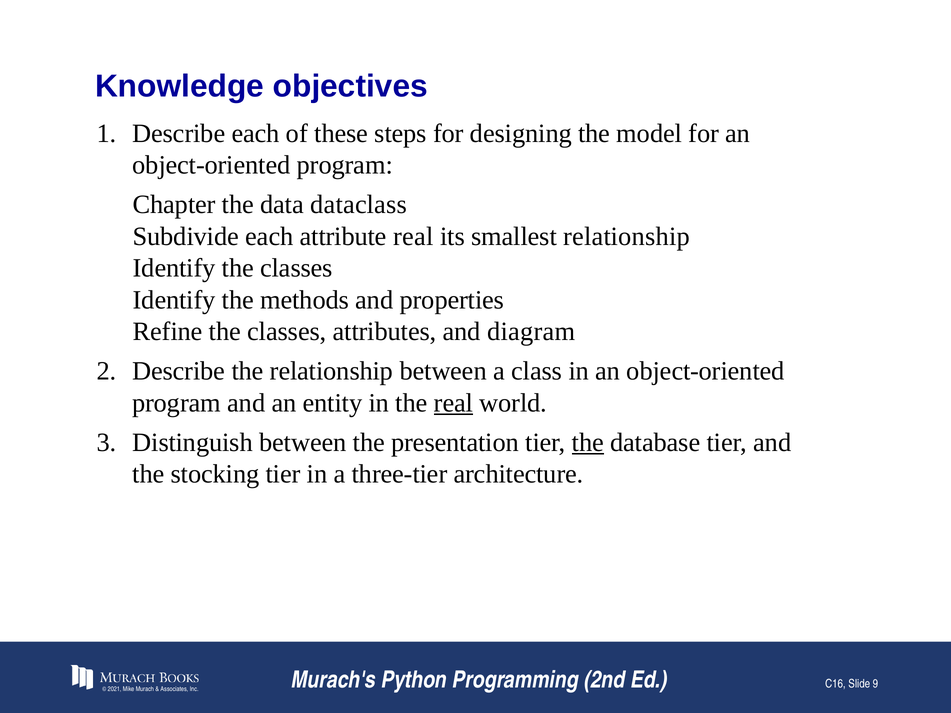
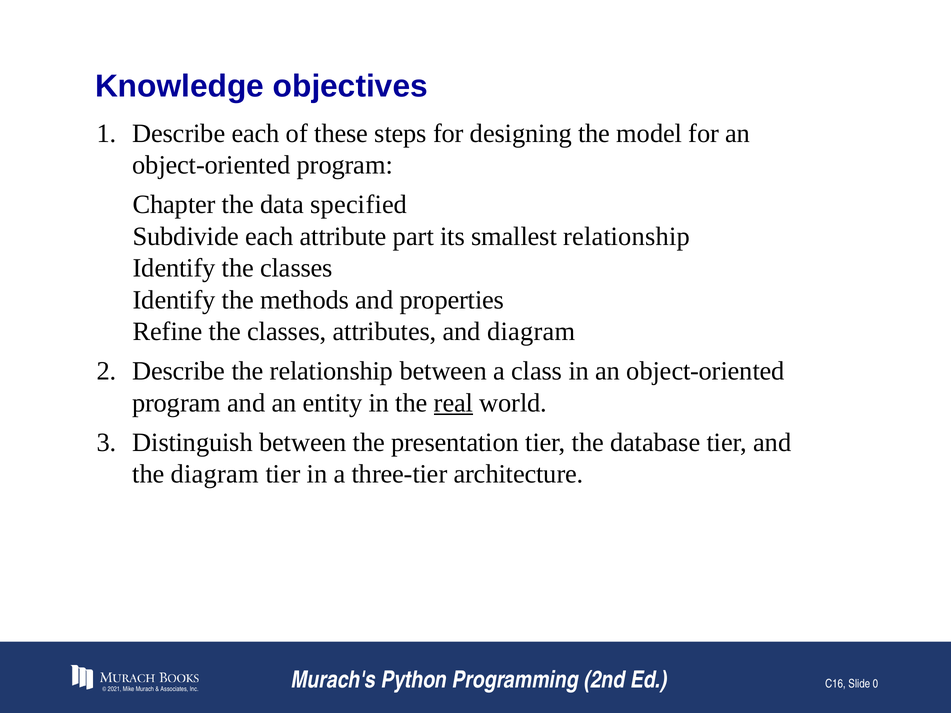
dataclass: dataclass -> specified (359, 205)
attribute real: real -> part (413, 236)
the underline: present -> none (588, 443)
the stocking: stocking -> diagram (215, 474)
9: 9 -> 0 (875, 684)
